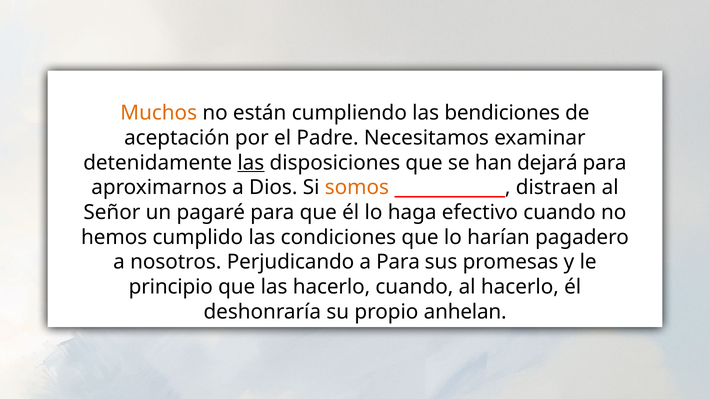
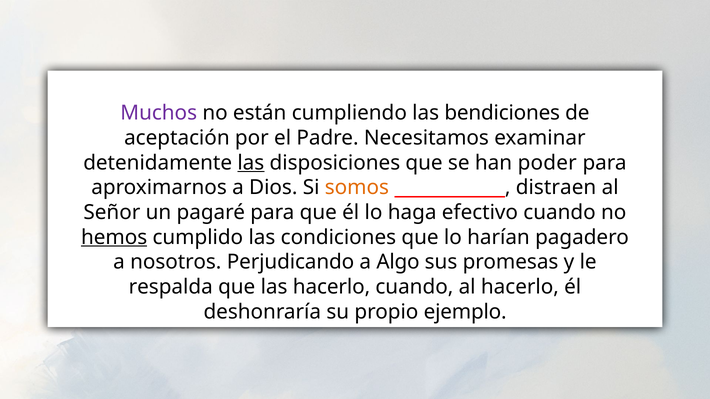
Muchos colour: orange -> purple (159, 113)
dejará: dejará -> poder (547, 163)
hemos underline: none -> present (114, 237)
a Para: Para -> Algo (398, 262)
principio: principio -> respalda (171, 287)
anhelan: anhelan -> ejemplo (465, 312)
